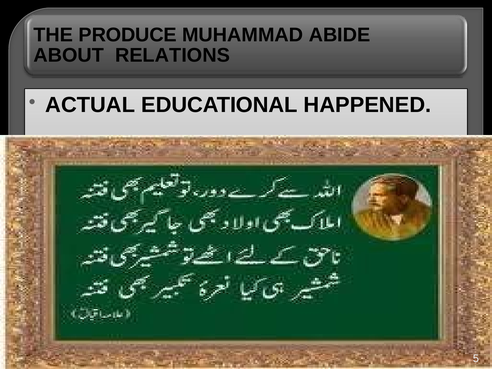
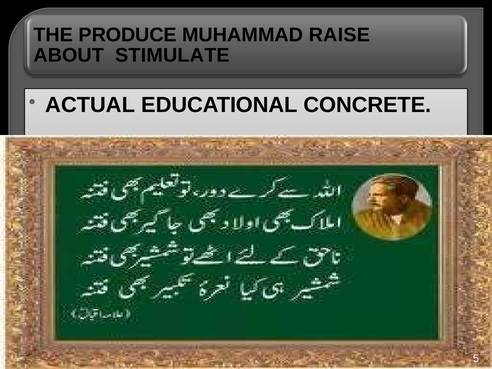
ABIDE: ABIDE -> RAISE (339, 35)
RELATIONS: RELATIONS -> STIMULATE (172, 55)
HAPPENED: HAPPENED -> CONCRETE (367, 105)
